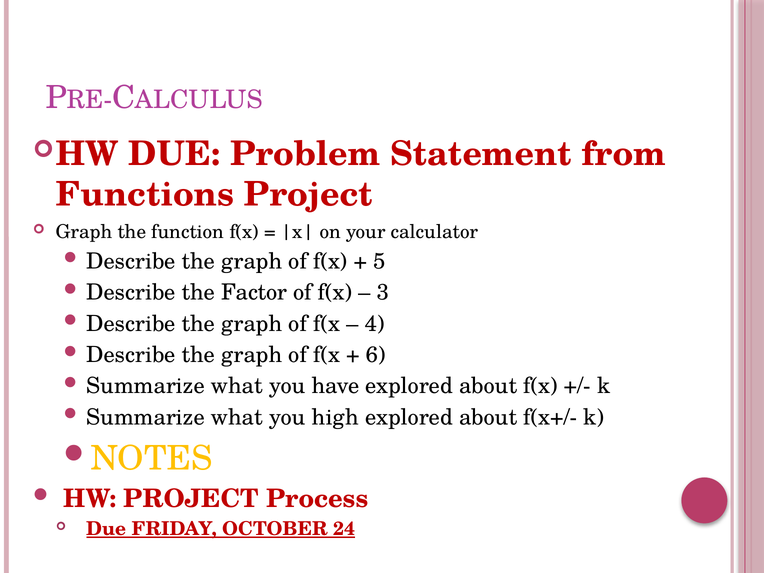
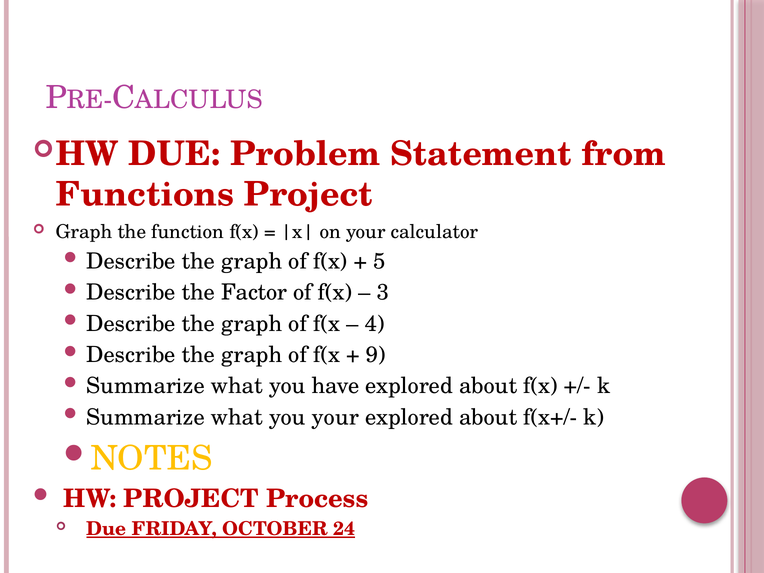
6: 6 -> 9 (376, 355)
you high: high -> your (335, 417)
